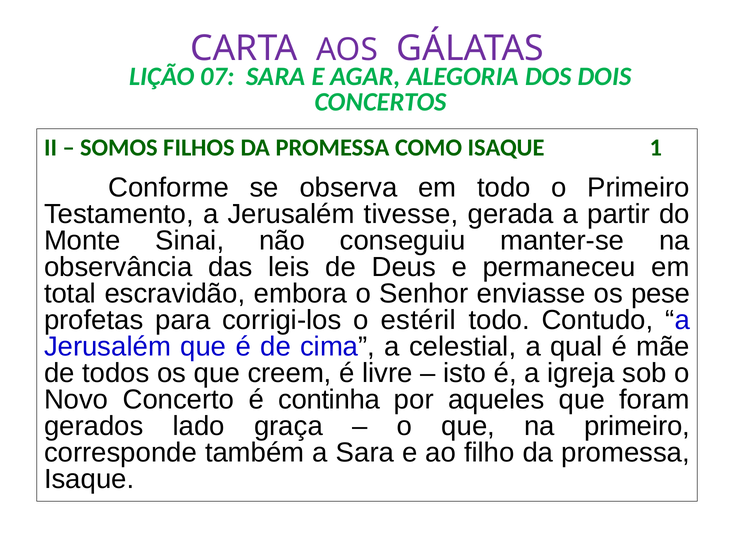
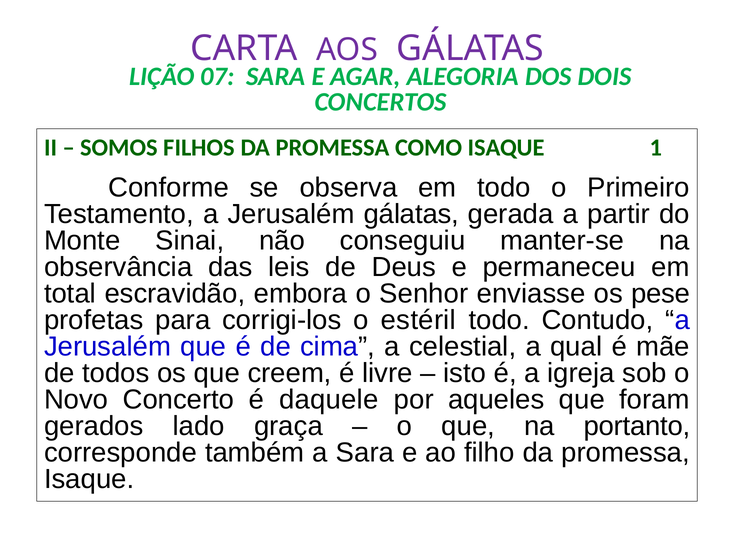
Jerusalém tivesse: tivesse -> gálatas (411, 214)
continha: continha -> daquele (329, 399)
na primeiro: primeiro -> portanto (637, 426)
